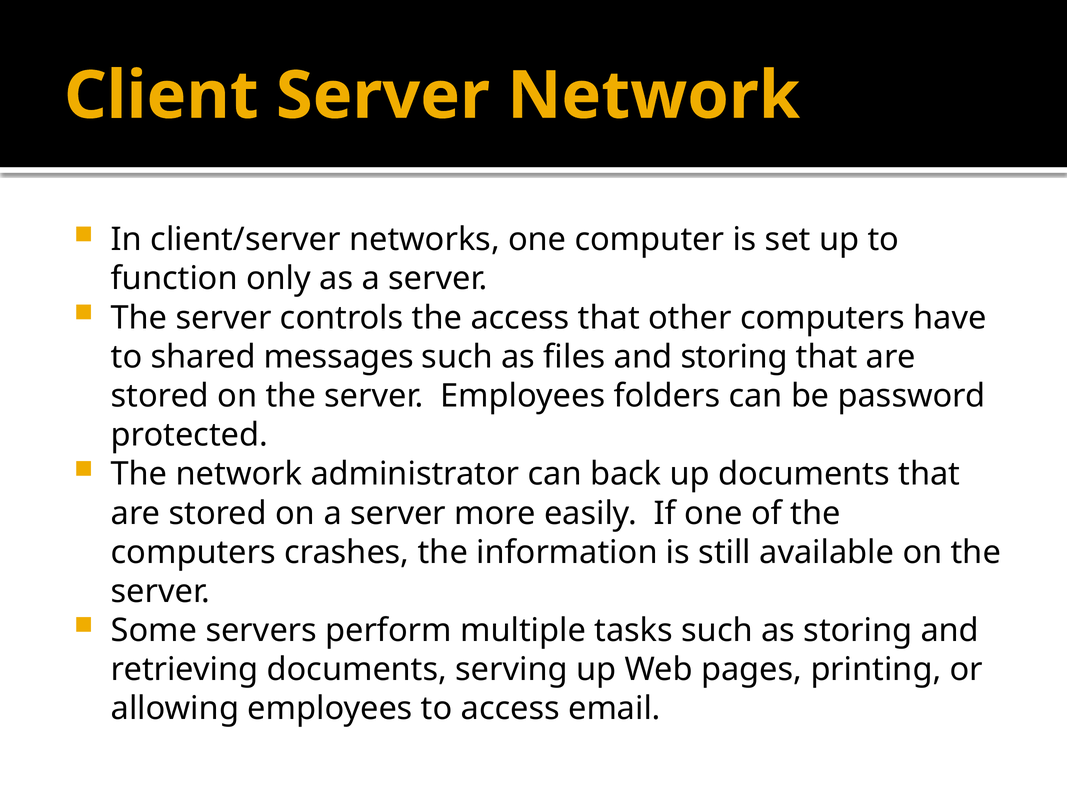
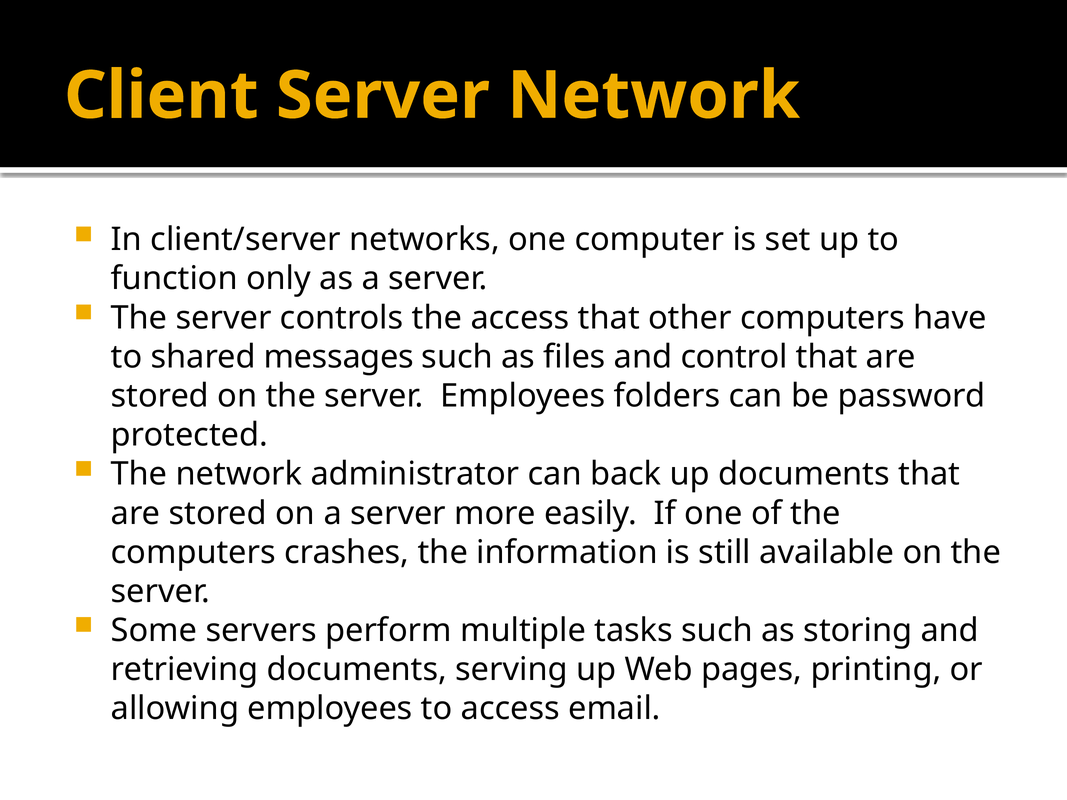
and storing: storing -> control (734, 357)
